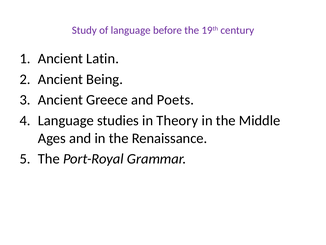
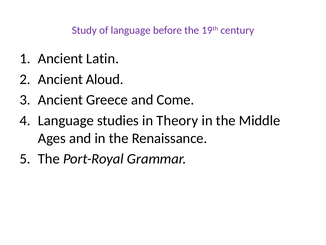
Being: Being -> Aloud (105, 79)
Poets: Poets -> Come (175, 100)
